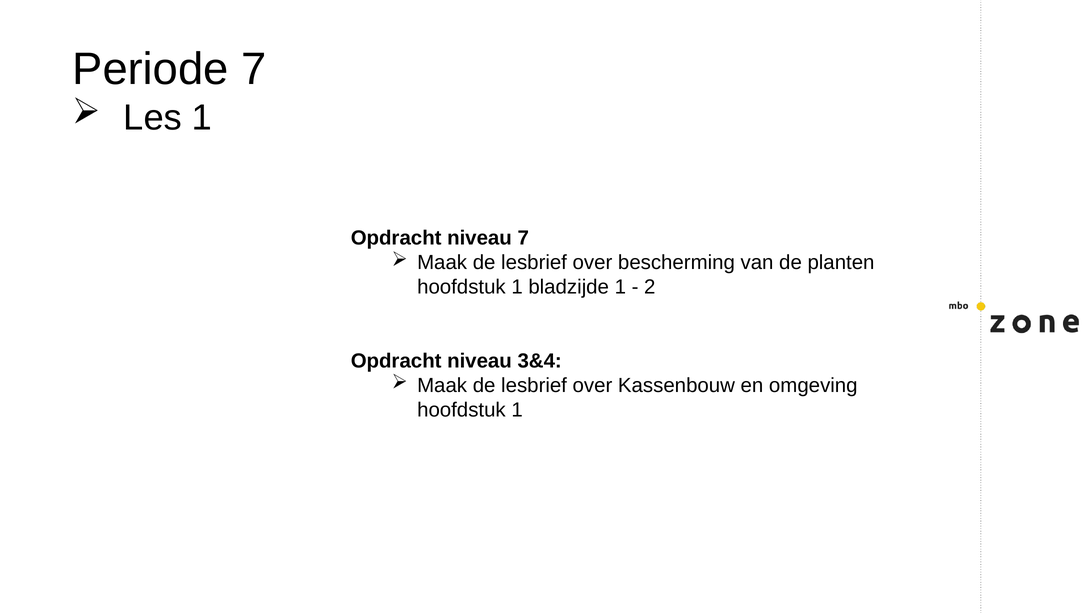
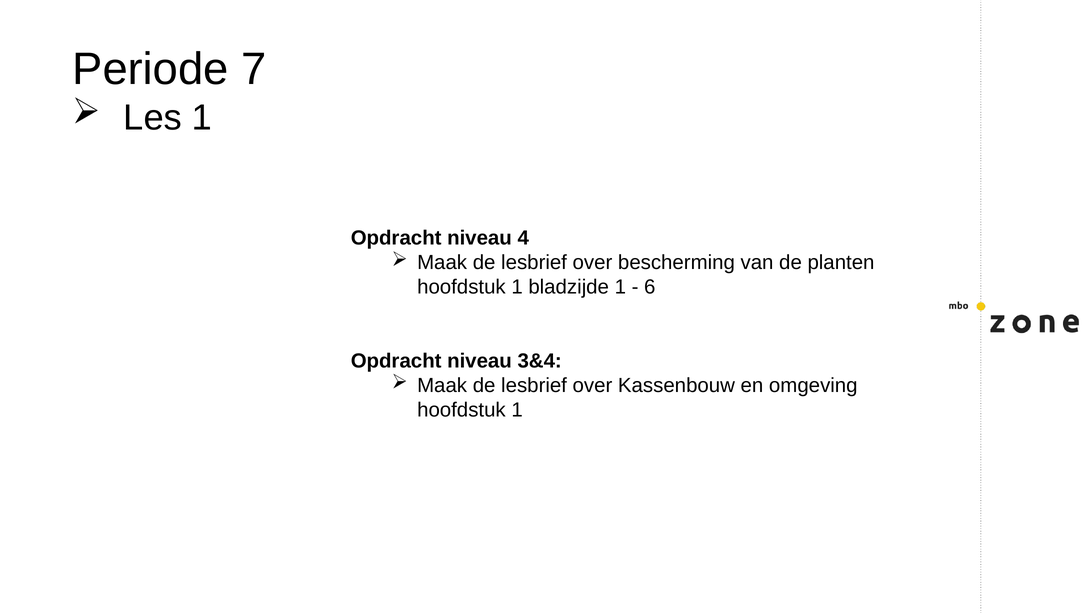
niveau 7: 7 -> 4 (523, 238)
2: 2 -> 6 (650, 287)
